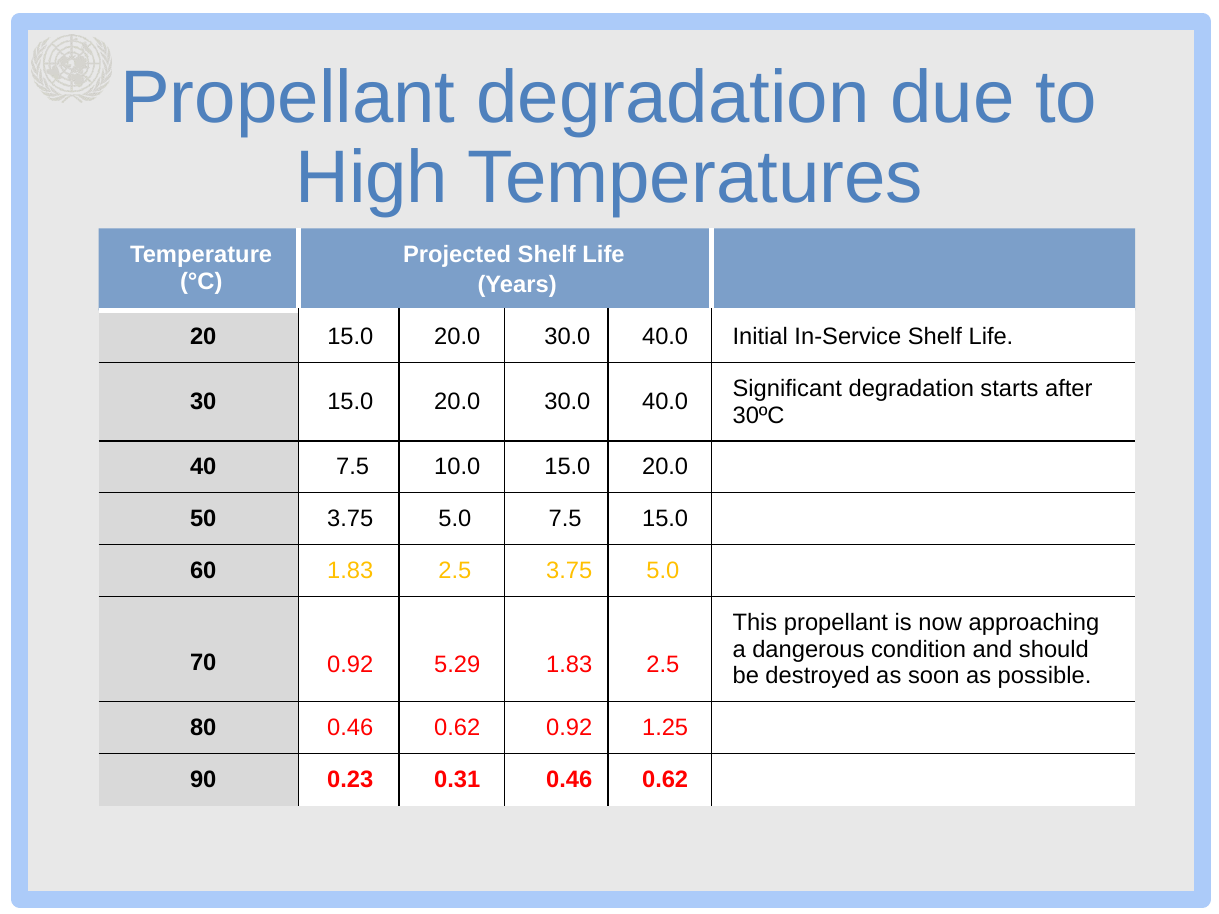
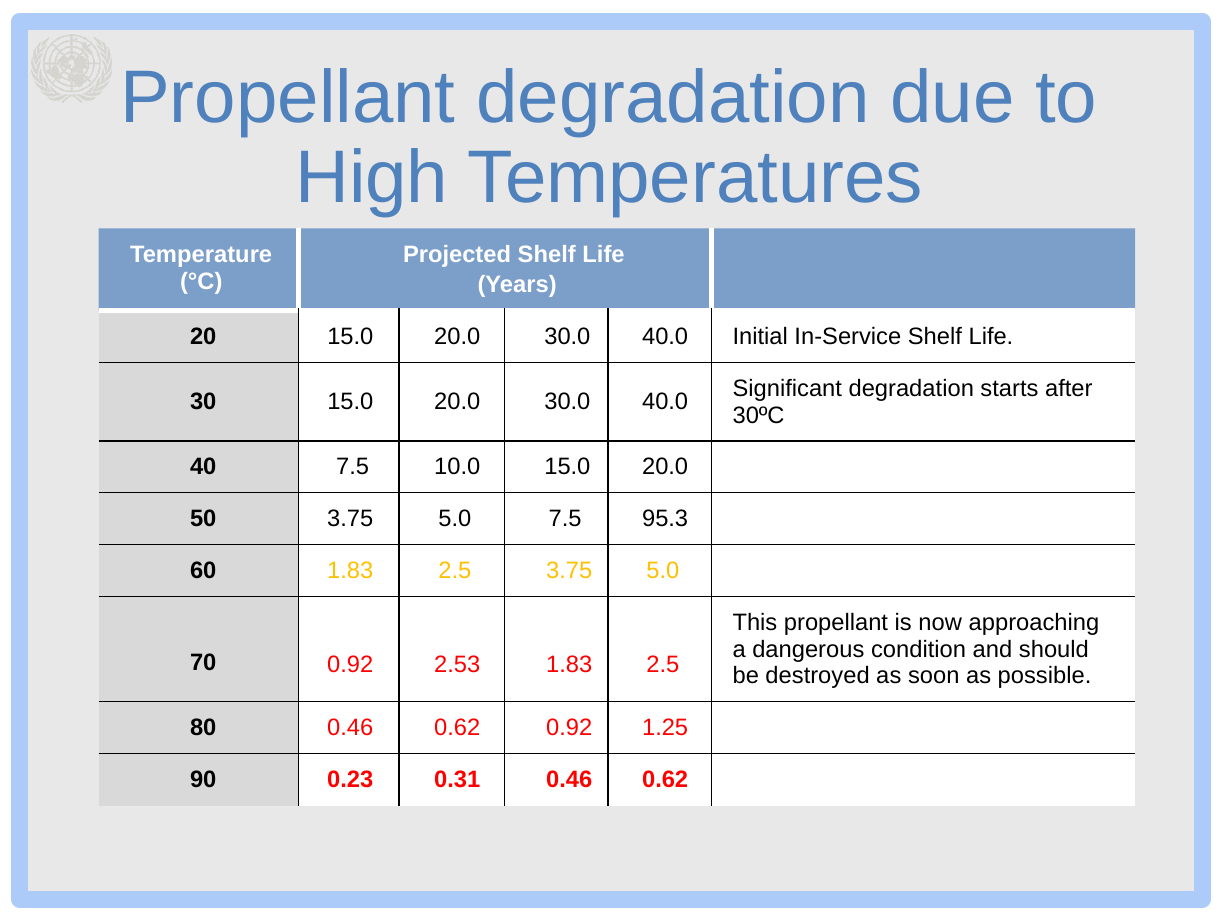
7.5 15.0: 15.0 -> 95.3 (665, 519)
5.29: 5.29 -> 2.53 (457, 665)
